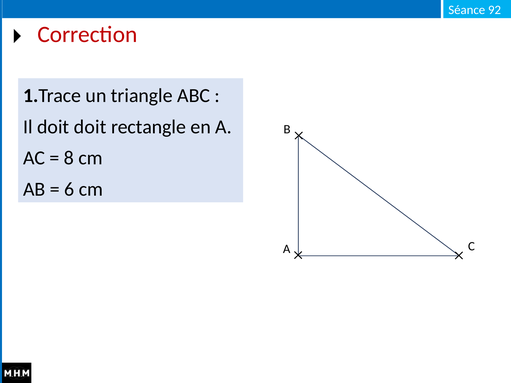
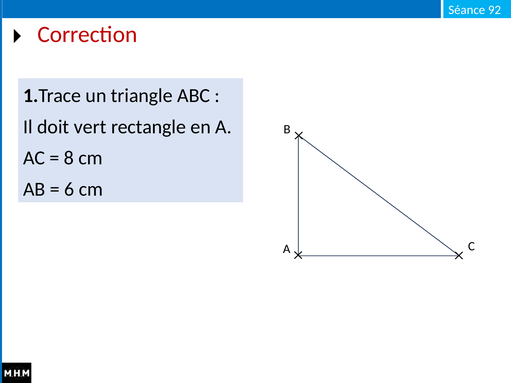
doit doit: doit -> vert (90, 127)
